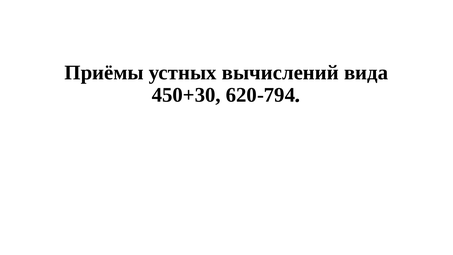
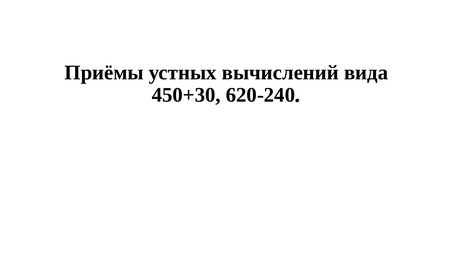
620-794: 620-794 -> 620-240 (260, 95)
